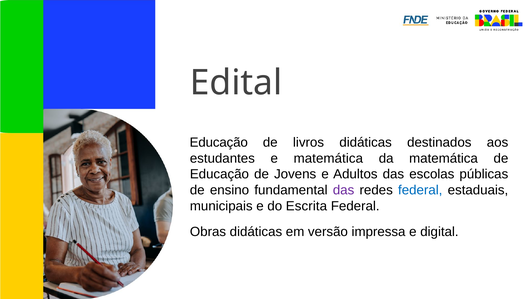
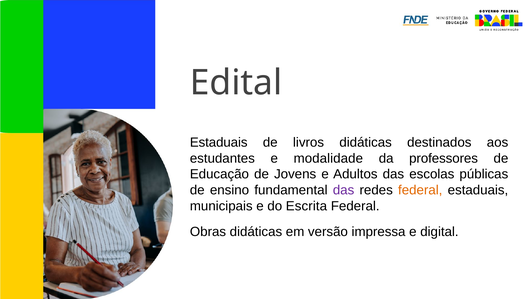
Educação: Educação -> Estaduais (219, 142)
e matemática: matemática -> modalidade (328, 158)
da matemática: matemática -> professores (444, 158)
federal colour: blue -> orange (420, 190)
